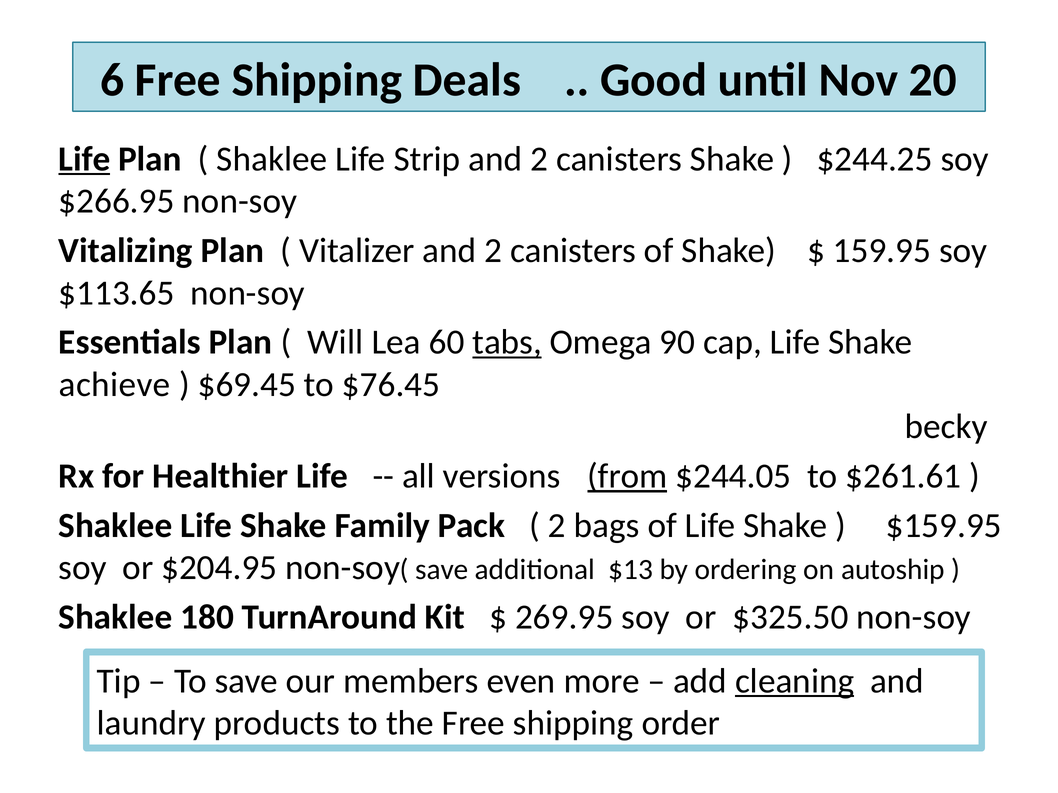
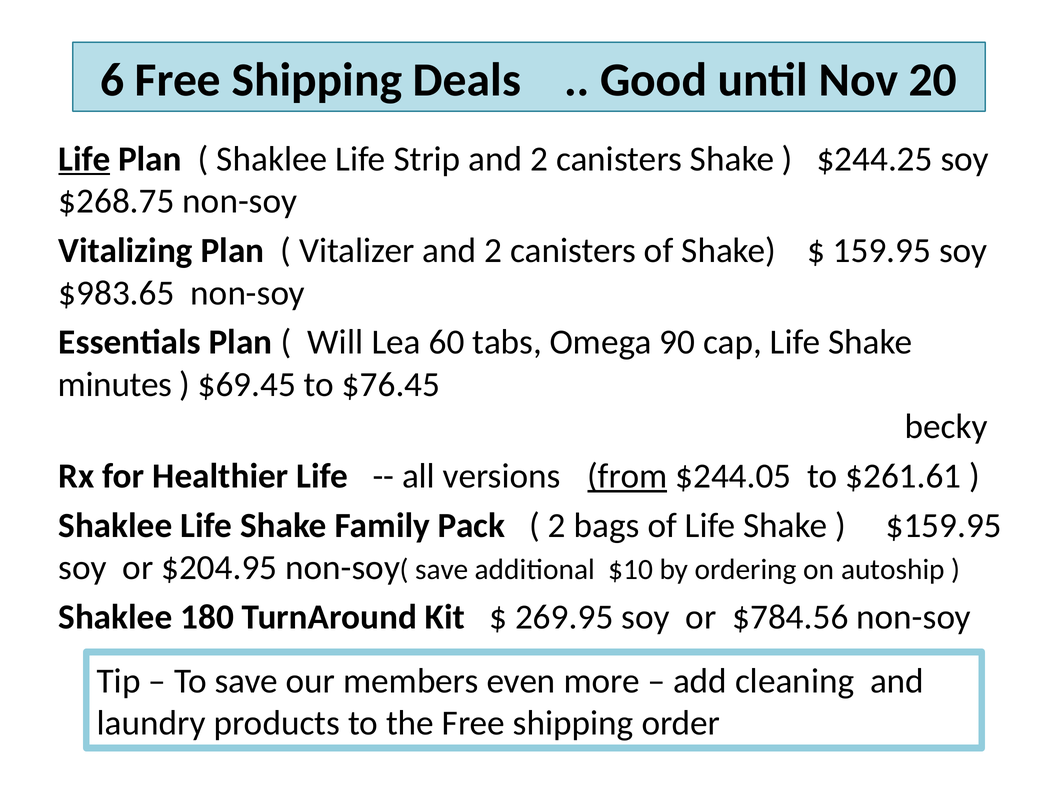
$266.95: $266.95 -> $268.75 (116, 201)
$113.65: $113.65 -> $983.65 (116, 293)
tabs underline: present -> none (507, 342)
achieve: achieve -> minutes (115, 385)
$13: $13 -> $10 (631, 570)
$325.50: $325.50 -> $784.56 (790, 617)
cleaning underline: present -> none (795, 681)
